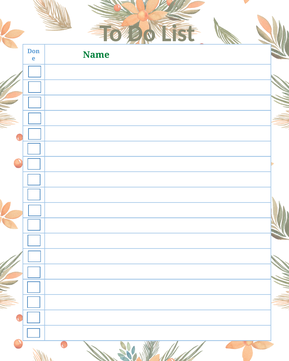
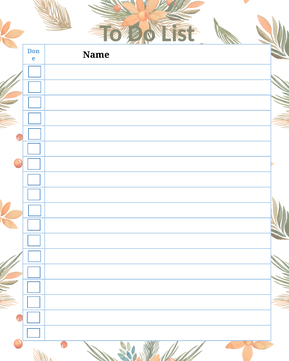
Name colour: green -> black (96, 55)
